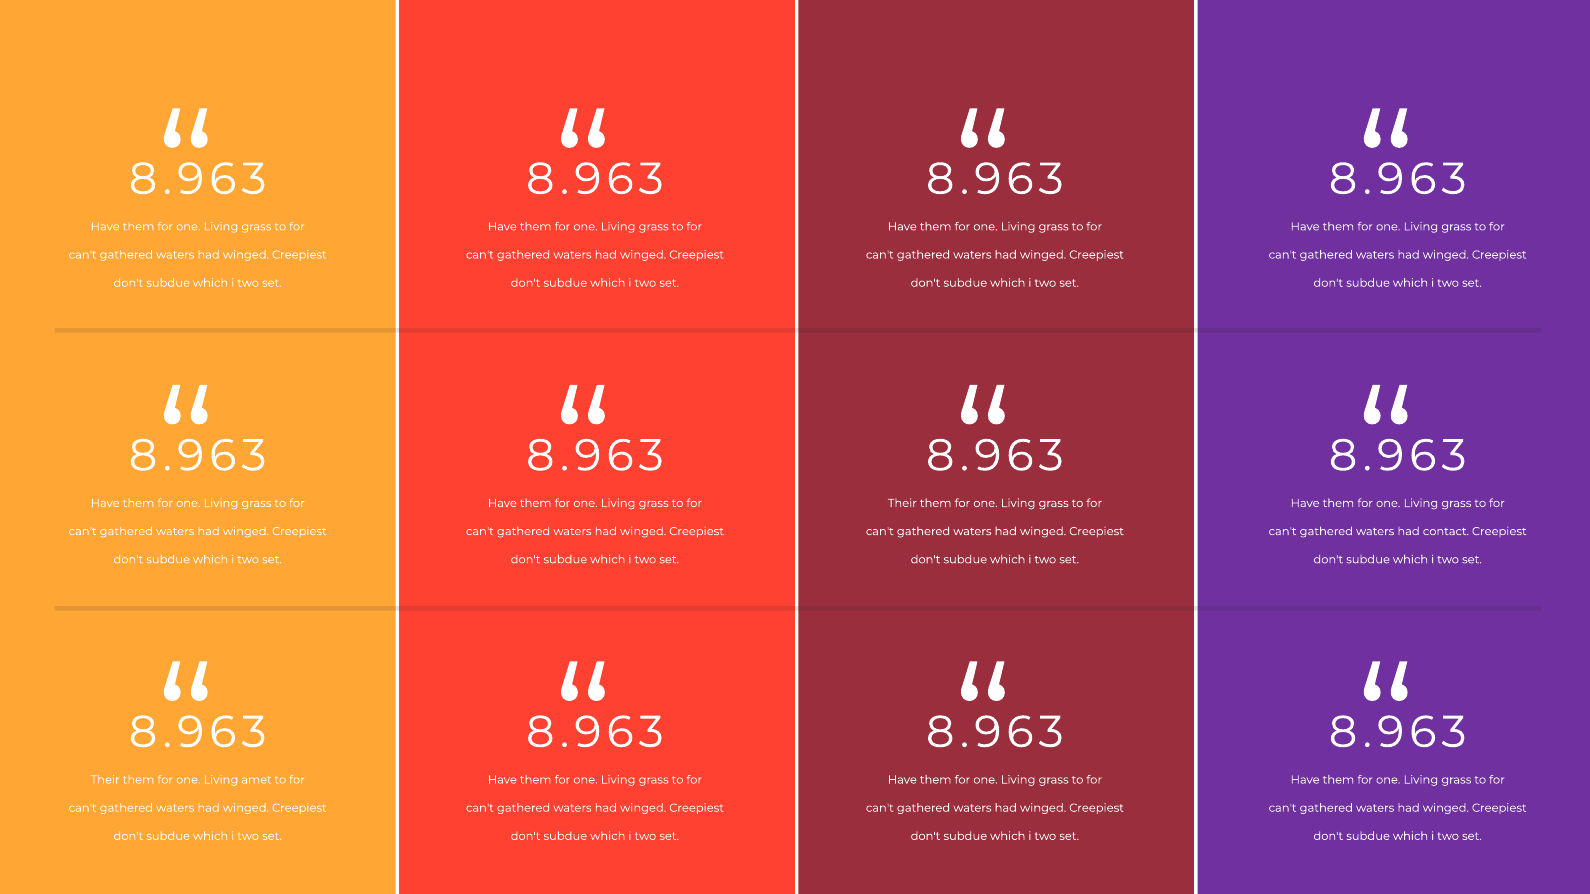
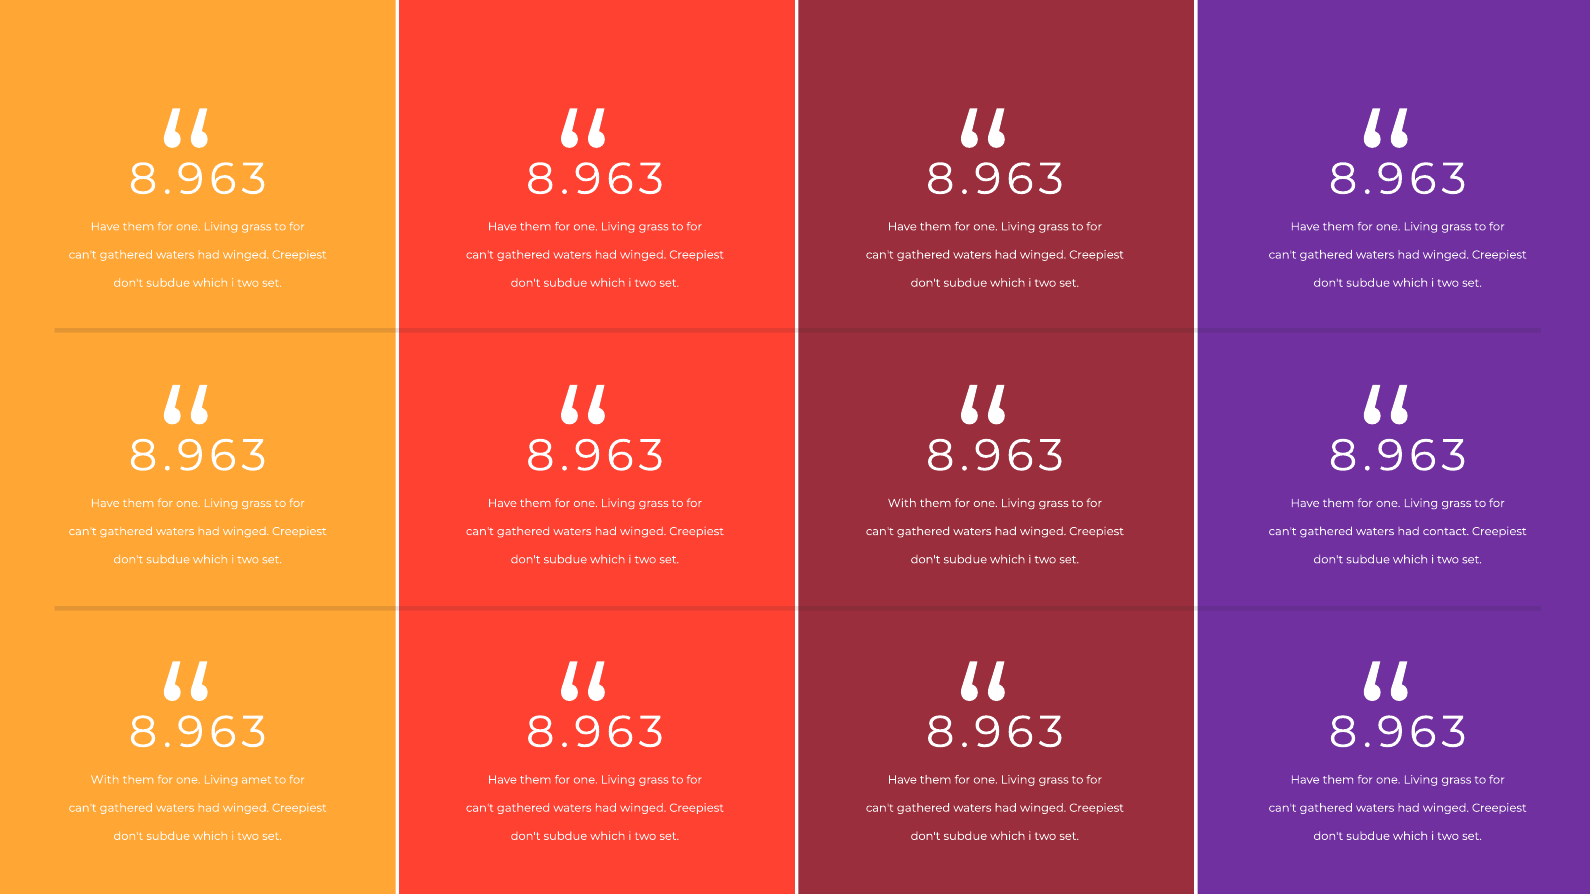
Their: Their -> With (902, 503)
Their: Their -> With (105, 780)
